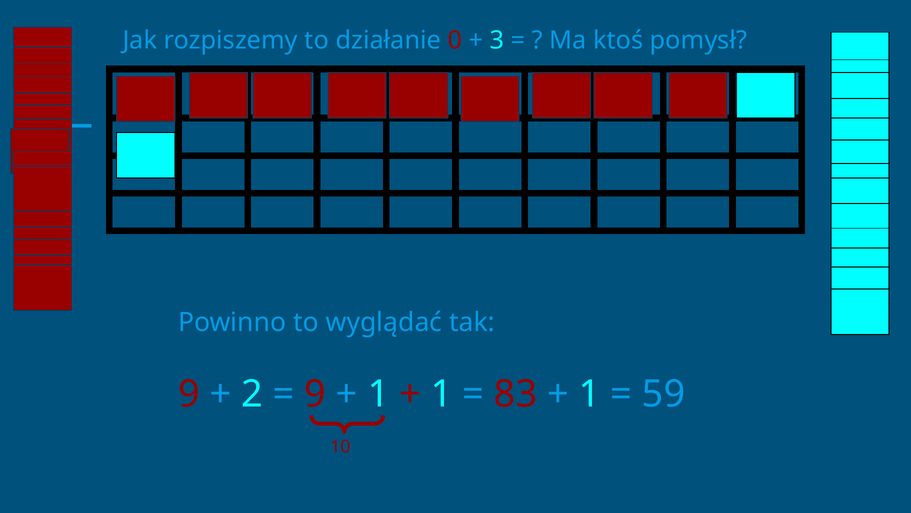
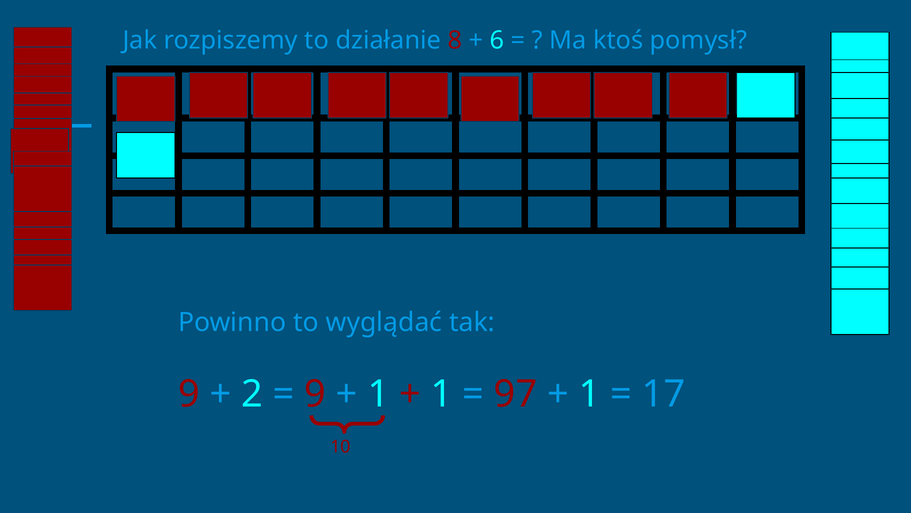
0: 0 -> 8 (455, 40)
3: 3 -> 6 (497, 40)
83: 83 -> 97 (516, 394)
59: 59 -> 17 (664, 394)
